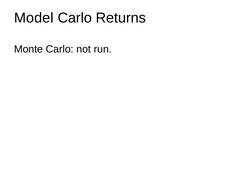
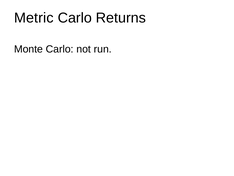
Model: Model -> Metric (34, 18)
